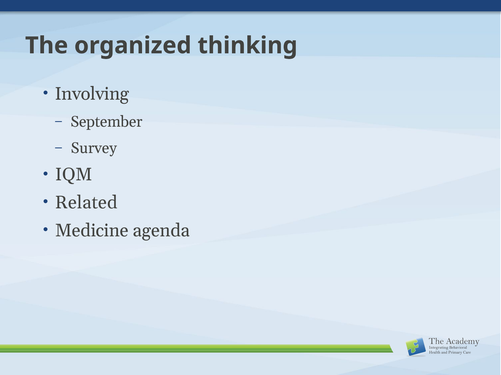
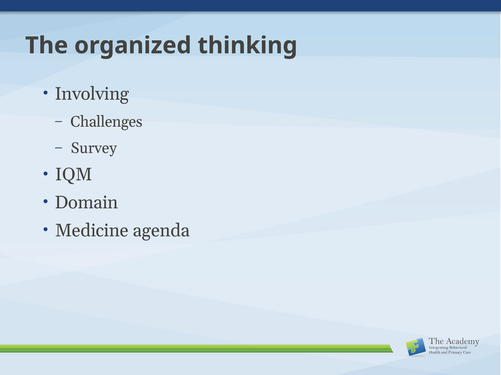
September: September -> Challenges (107, 122)
Related: Related -> Domain (87, 203)
